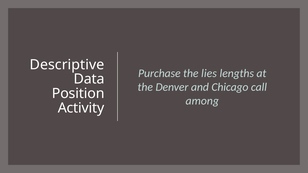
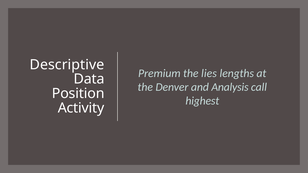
Purchase: Purchase -> Premium (159, 73)
Chicago: Chicago -> Analysis (230, 87)
among: among -> highest (202, 101)
